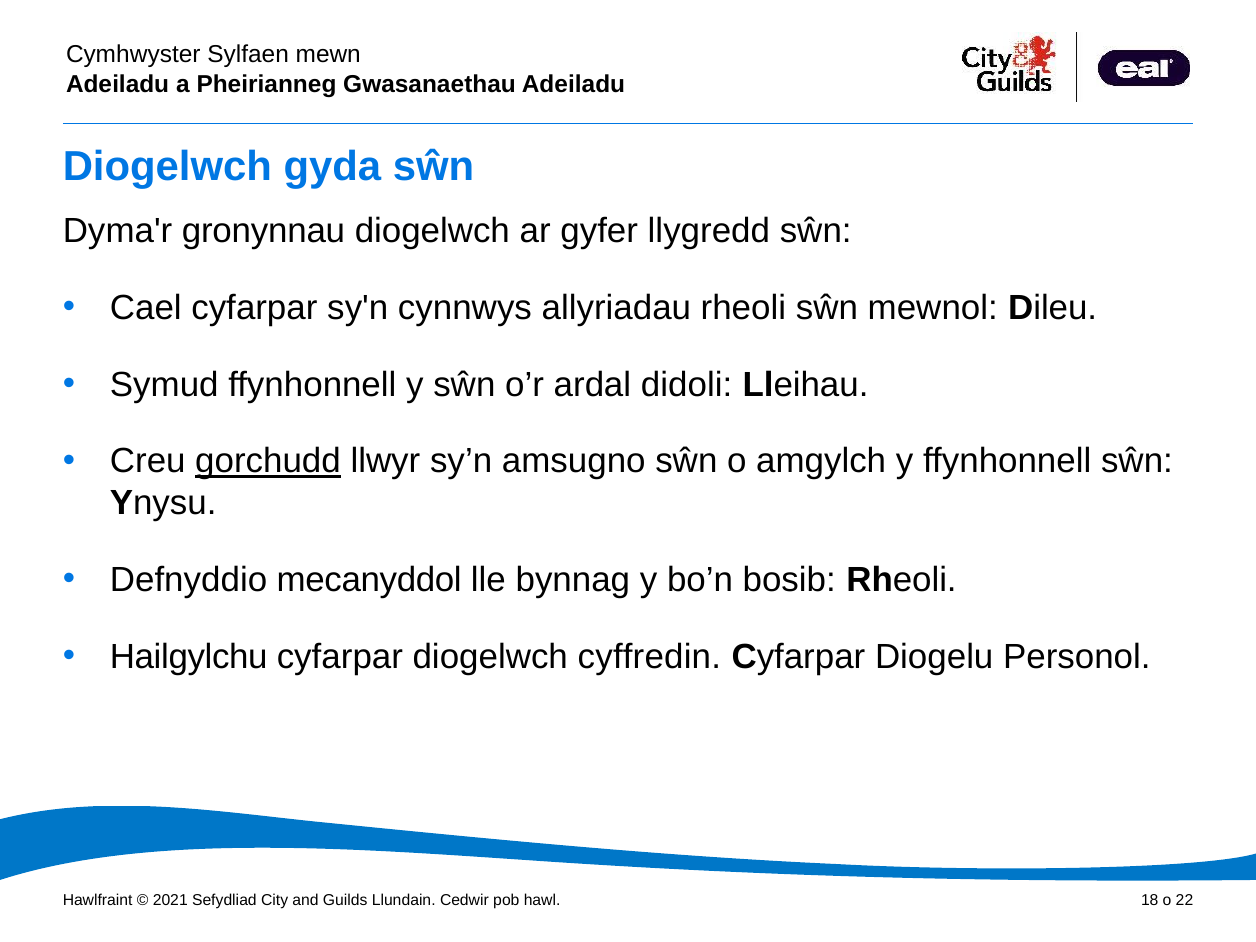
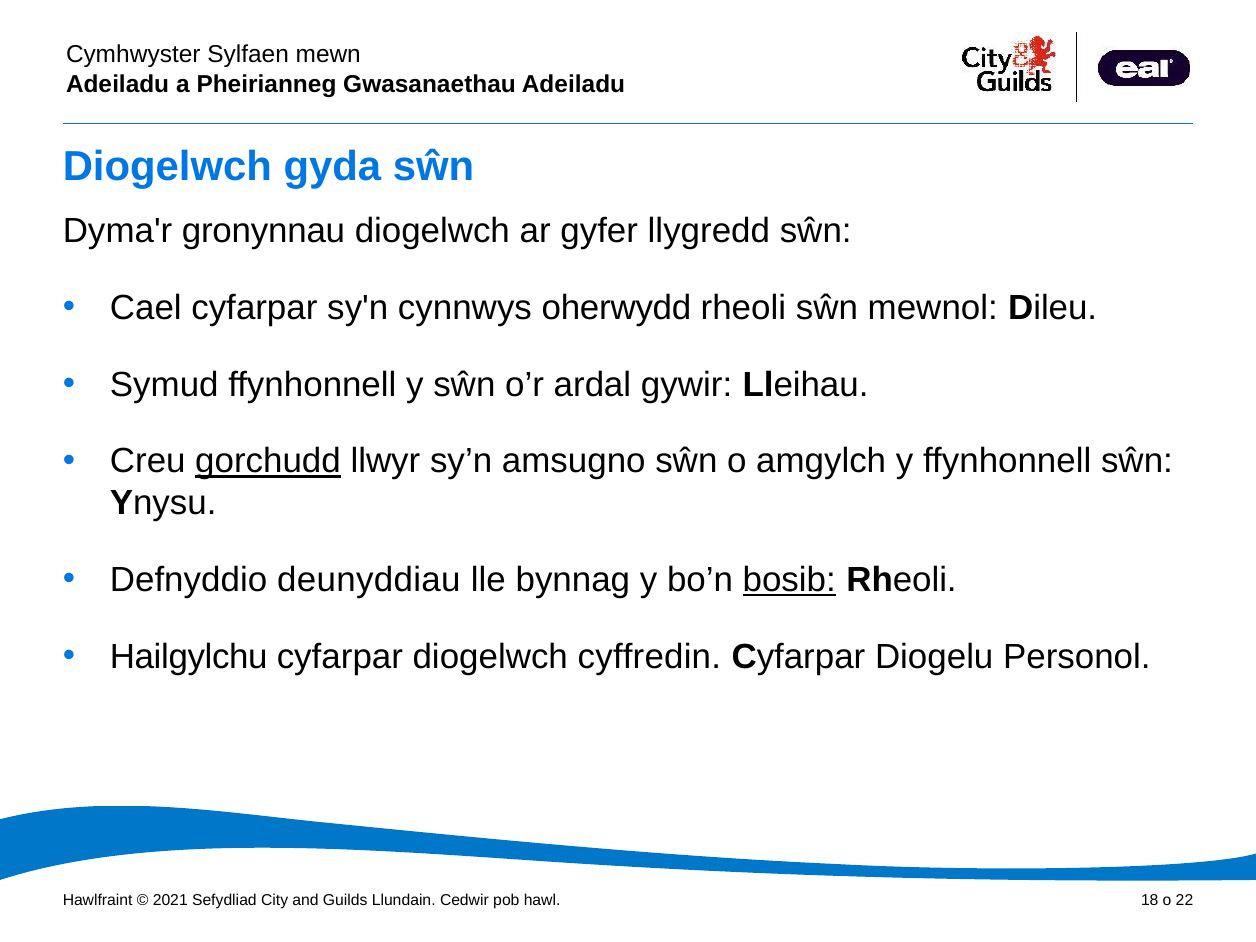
allyriadau: allyriadau -> oherwydd (616, 308)
didoli: didoli -> gywir (687, 385)
mecanyddol: mecanyddol -> deunyddiau (369, 580)
bosib underline: none -> present (789, 580)
